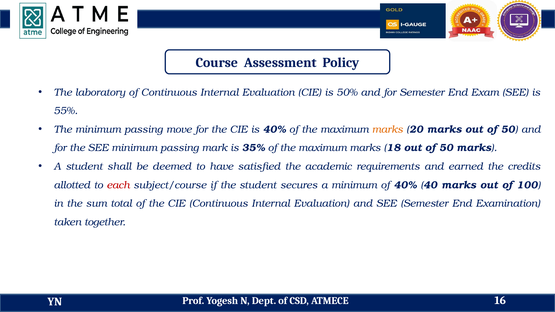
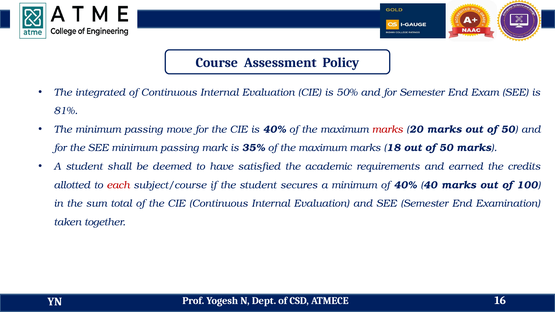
laboratory: laboratory -> integrated (100, 92)
55%: 55% -> 81% (66, 111)
marks colour: orange -> red (387, 129)
